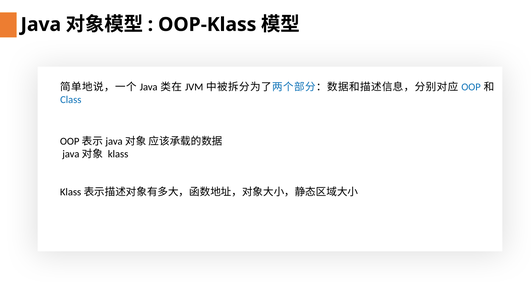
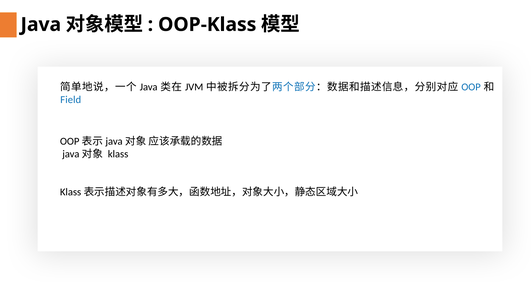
Class: Class -> Field (71, 100)
